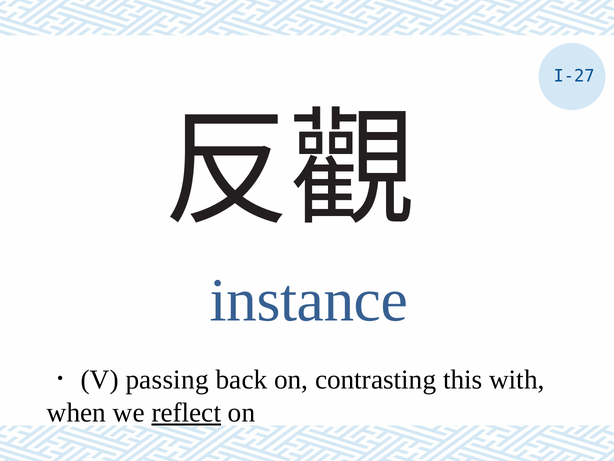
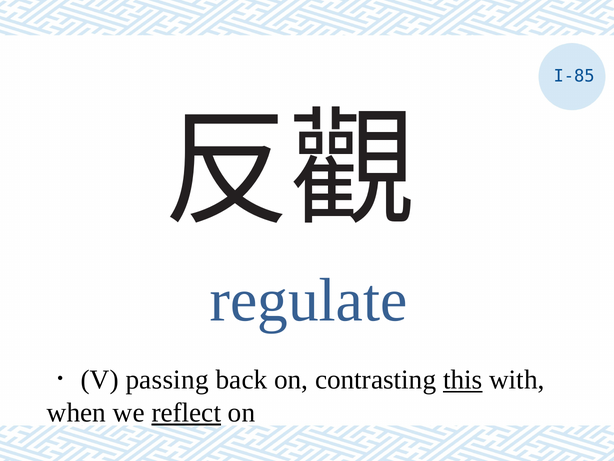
I-27: I-27 -> I-85 (574, 76)
instance: instance -> regulate (309, 300)
this underline: none -> present (463, 379)
